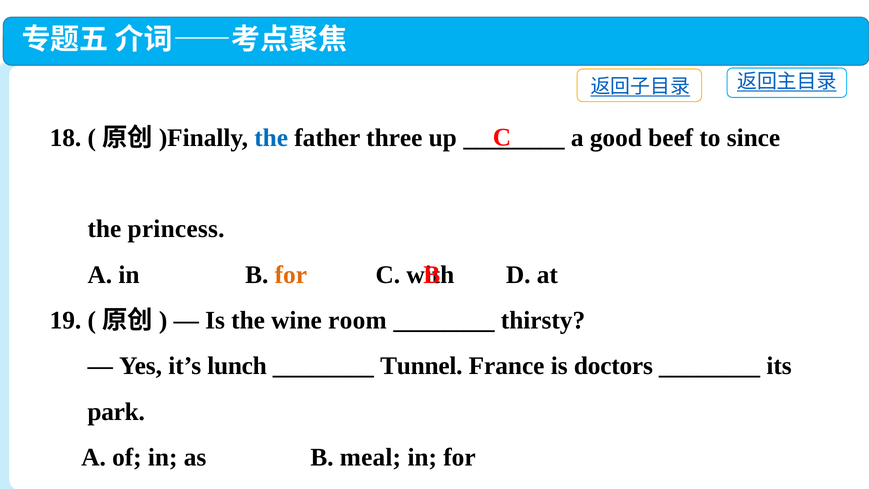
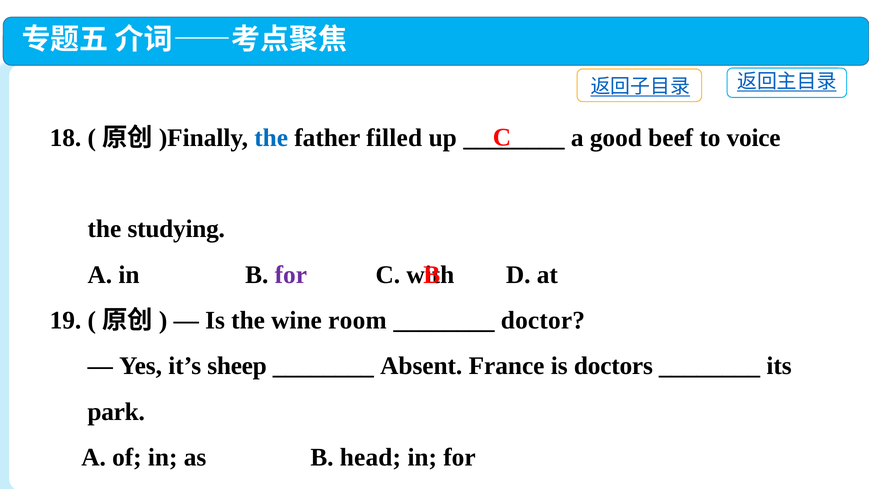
three: three -> filled (394, 138)
since: since -> voice (754, 138)
princess: princess -> studying (176, 229)
for colour: orange -> purple (291, 275)
thirsty: thirsty -> doctor (543, 320)
lunch: lunch -> sheep (237, 366)
Tunnel: Tunnel -> Absent (421, 366)
meal: meal -> head (370, 457)
